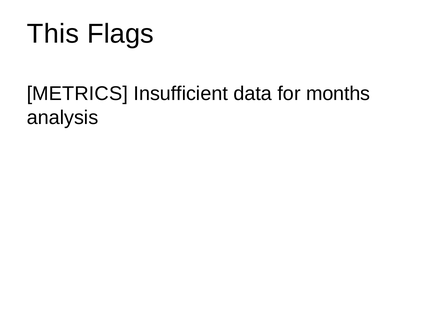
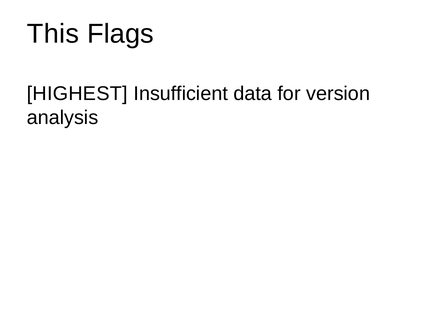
METRICS: METRICS -> HIGHEST (77, 94)
months: months -> version (338, 94)
